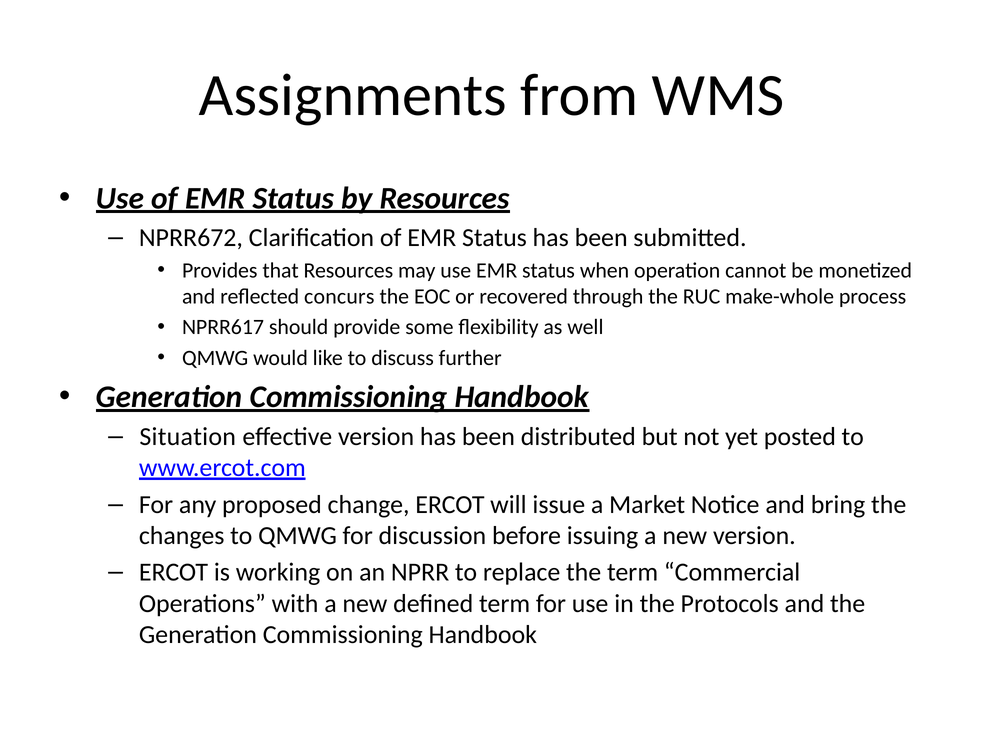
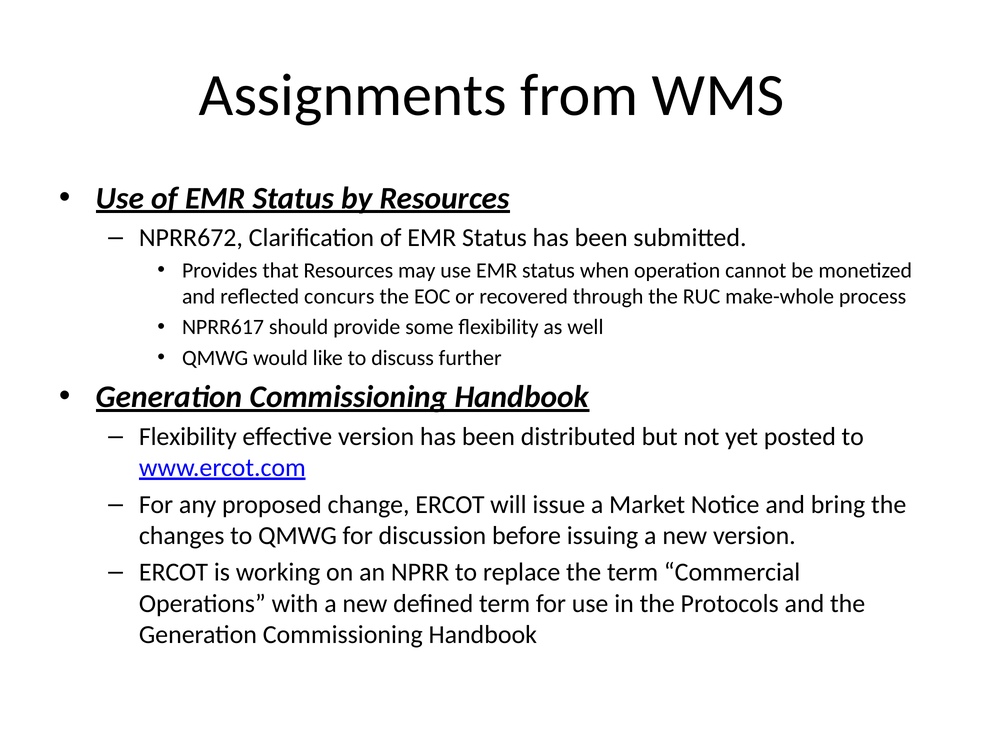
Situation: Situation -> Flexibility (188, 437)
